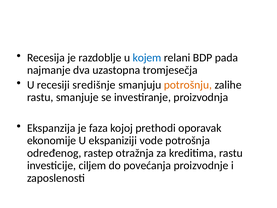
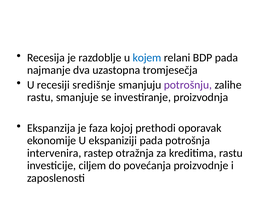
potrošnju colour: orange -> purple (188, 85)
ekspaniziji vode: vode -> pada (151, 140)
određenog: određenog -> intervenira (54, 153)
